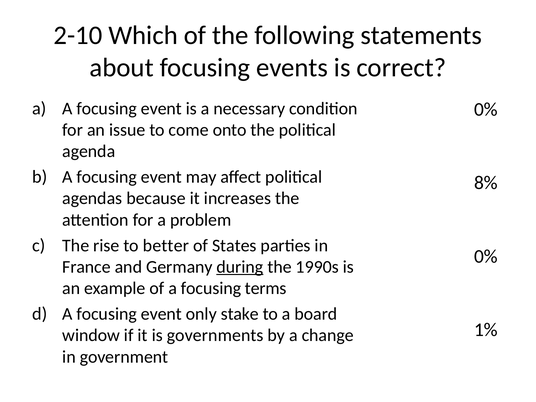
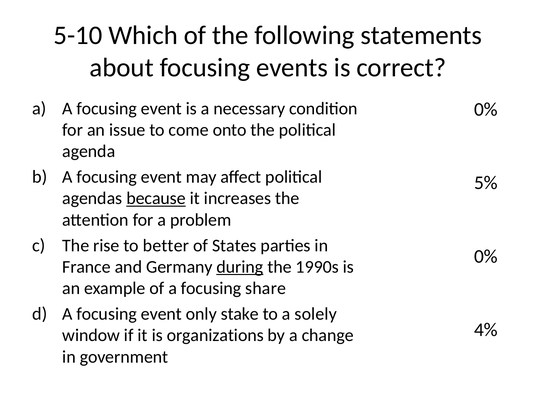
2-10: 2-10 -> 5-10 (78, 35)
8%: 8% -> 5% (486, 183)
because underline: none -> present (156, 198)
terms: terms -> share (266, 288)
board: board -> solely (316, 314)
1%: 1% -> 4% (486, 330)
governments: governments -> organizations (215, 335)
